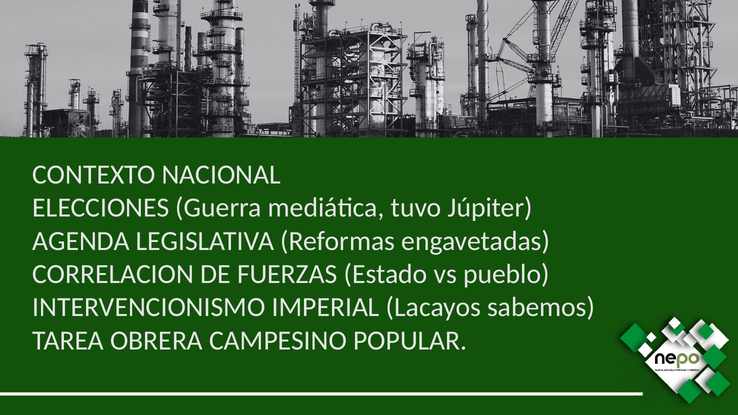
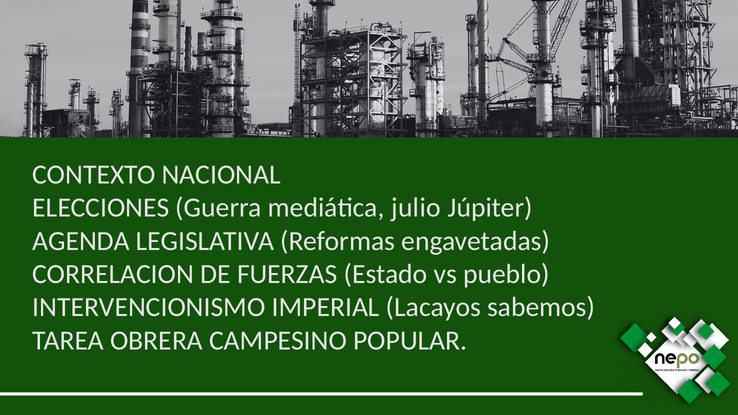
tuvo: tuvo -> julio (416, 208)
